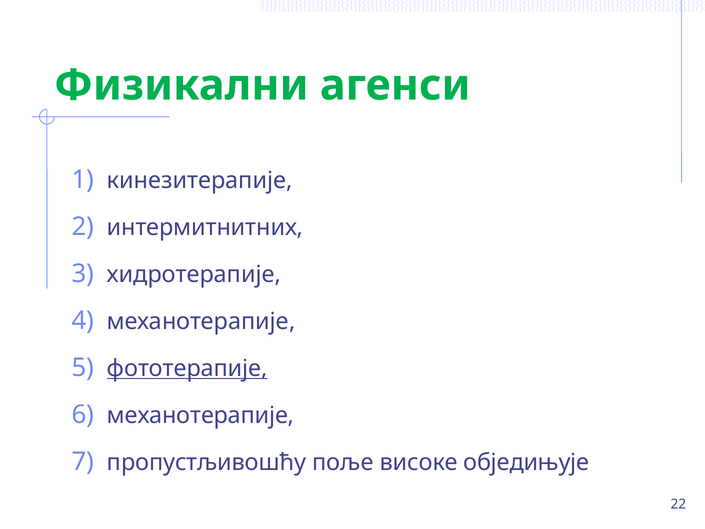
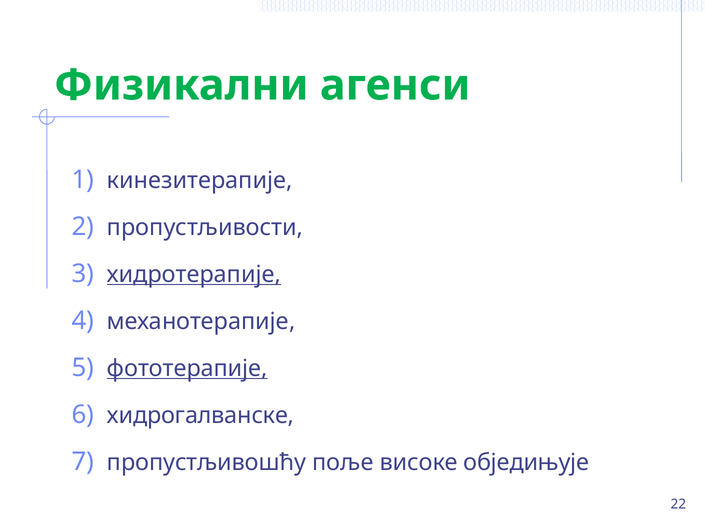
интермитнитних: интермитнитних -> пропустљивости (205, 227)
хидротерапије underline: none -> present (194, 274)
механотерапије: механотерапије -> хидрогалванске (201, 415)
